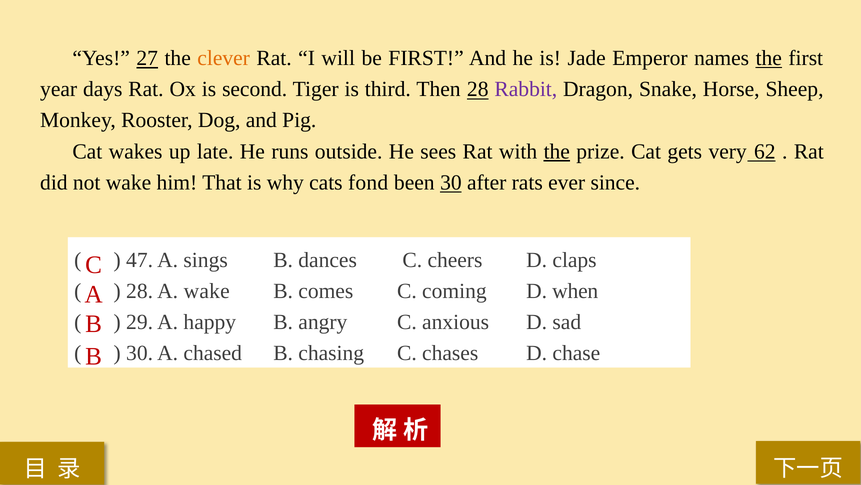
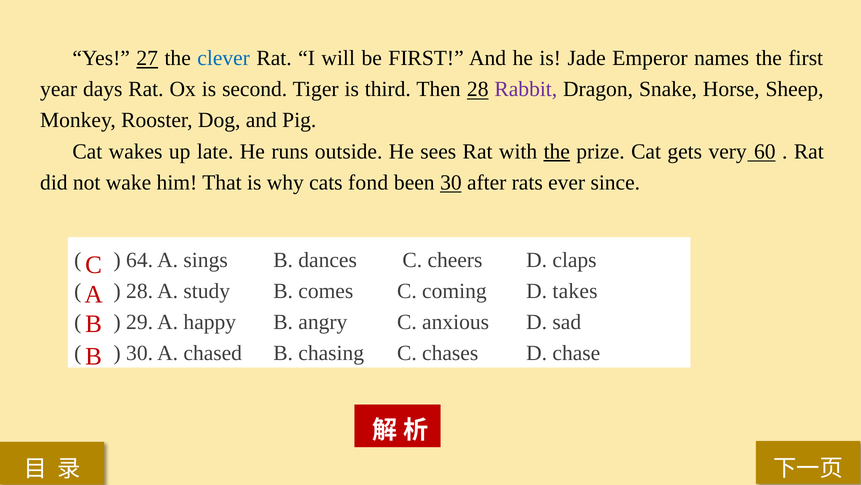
clever colour: orange -> blue (224, 58)
the underline: present -> none (769, 58)
62: 62 -> 60 (765, 151)
47: 47 -> 64 (140, 260)
A wake: wake -> study (207, 291)
when: when -> takes (575, 291)
